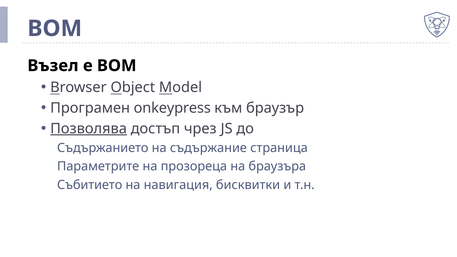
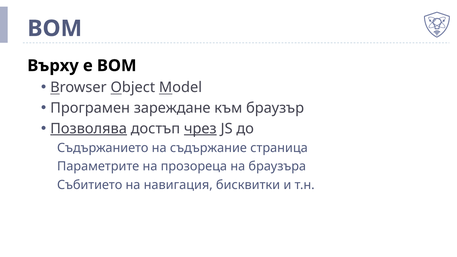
Възел: Възел -> Върху (53, 66)
onkeypress: onkeypress -> зареждане (172, 108)
чрез underline: none -> present (200, 129)
